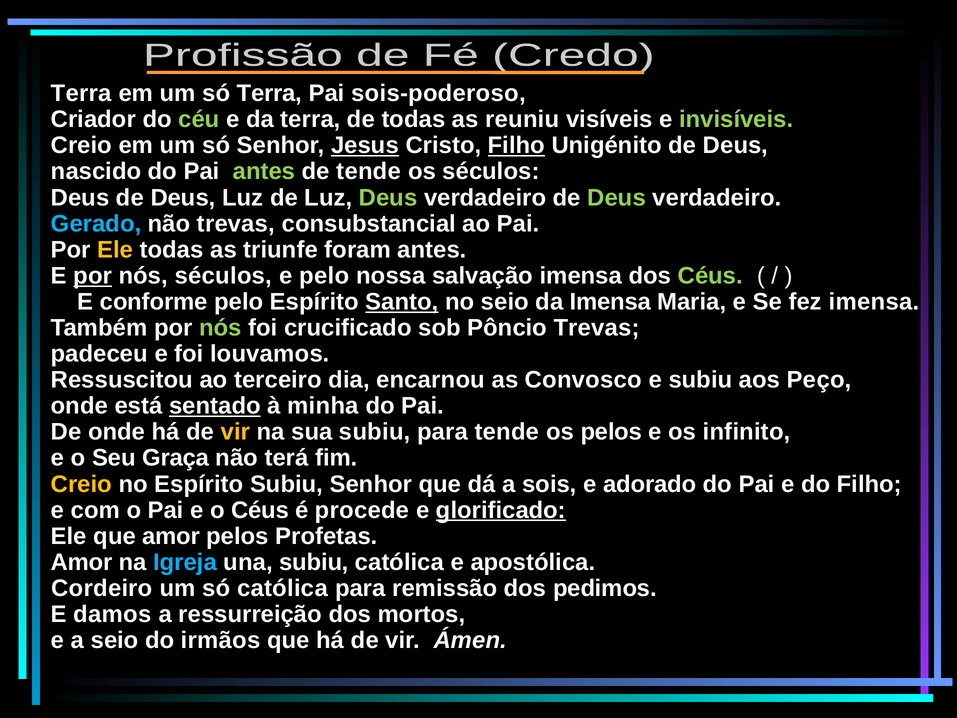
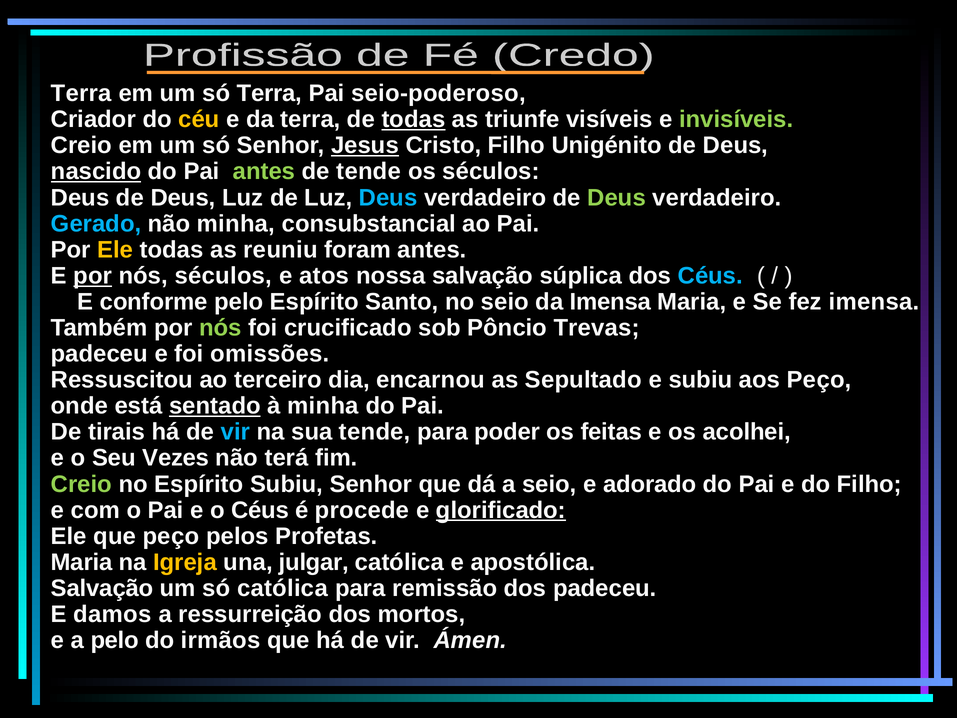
sois-poderoso: sois-poderoso -> seio-poderoso (439, 93)
céu colour: light green -> yellow (199, 119)
todas underline: none -> present (413, 119)
reuniu: reuniu -> triunfe (522, 119)
Filho underline: present -> none (516, 145)
nascido underline: none -> present (96, 172)
Deus colour: light green -> light blue (388, 198)
não trevas: trevas -> minha (236, 224)
triunfe: triunfe -> reuniu (281, 250)
e pelo: pelo -> atos (324, 276)
salvação imensa: imensa -> súplica (581, 276)
Céus colour: light green -> light blue (710, 276)
Santo underline: present -> none (402, 302)
louvamos: louvamos -> omissões (270, 354)
Convosco: Convosco -> Sepultado (583, 380)
De onde: onde -> tirais (117, 432)
vir colour: yellow -> light blue (235, 432)
sua subiu: subiu -> tende (375, 432)
para tende: tende -> poder (507, 432)
os pelos: pelos -> feitas (611, 432)
infinito: infinito -> acolhei (747, 432)
Graça: Graça -> Vezes (176, 458)
Creio colour: yellow -> light green (81, 484)
a sois: sois -> seio (549, 484)
que amor: amor -> peço (171, 536)
Amor: Amor -> Maria (82, 562)
Igreja colour: light blue -> yellow (185, 562)
una subiu: subiu -> julgar (314, 562)
Cordeiro: Cordeiro -> Salvação (102, 588)
dos pedimos: pedimos -> padeceu (605, 588)
a seio: seio -> pelo (115, 640)
